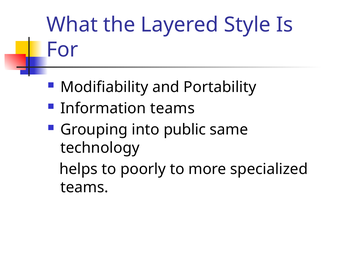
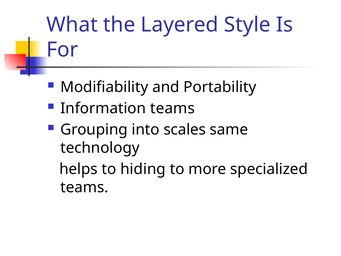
public: public -> scales (185, 130)
poorly: poorly -> hiding (143, 169)
